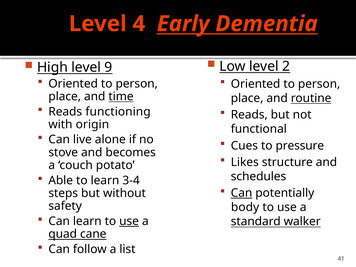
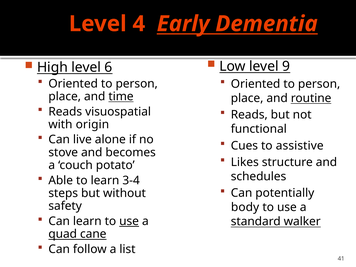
2: 2 -> 9 (286, 66)
9: 9 -> 6 (108, 67)
functioning: functioning -> visuospatial (118, 112)
pressure: pressure -> assistive (300, 146)
Can underline: present -> none (242, 193)
